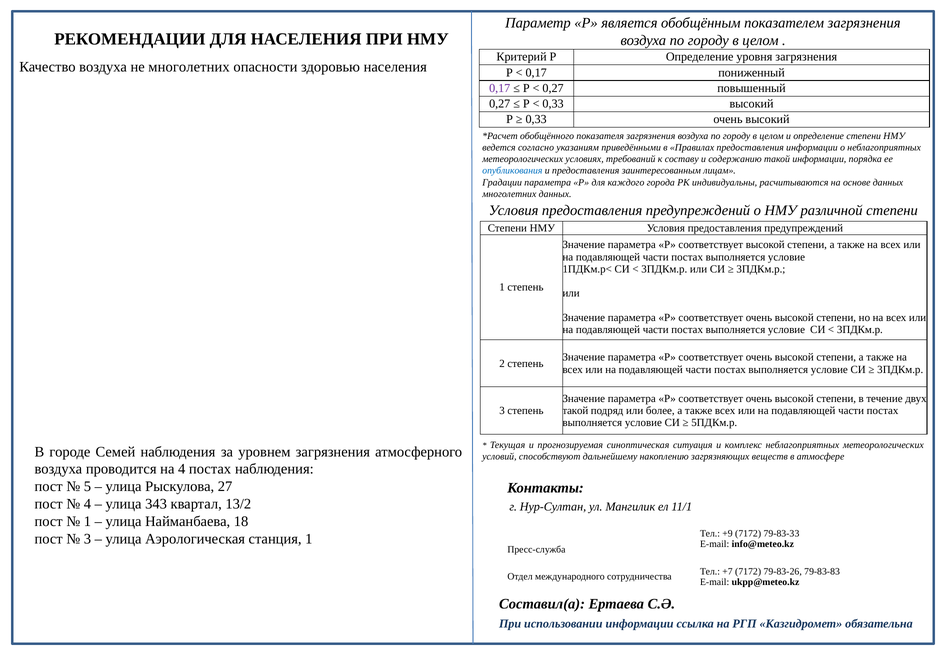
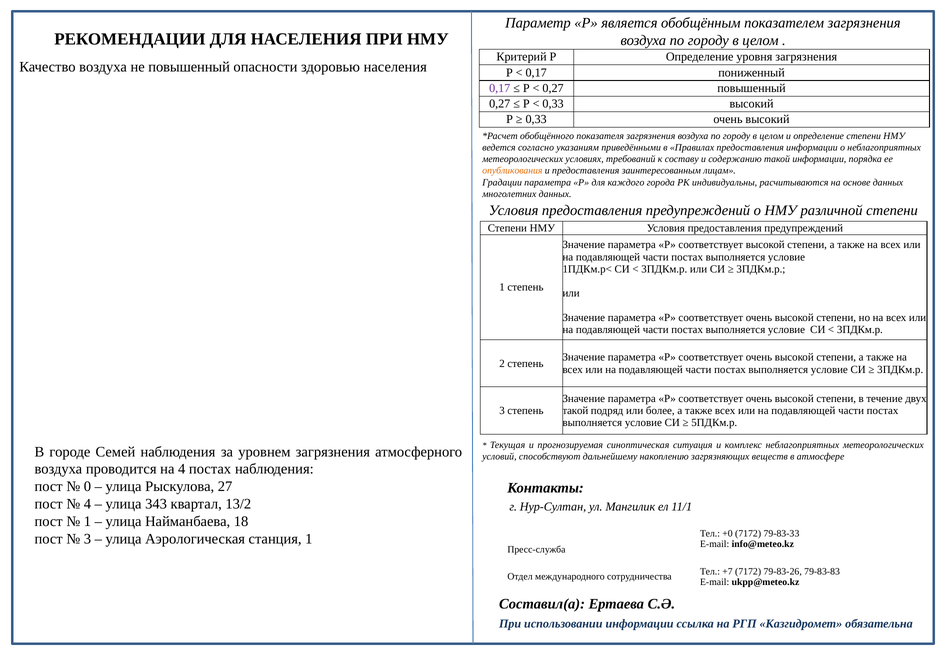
не многолетних: многолетних -> повышенный (189, 67)
опубликования colour: blue -> orange (512, 171)
5: 5 -> 0 (87, 487)
+9: +9 -> +0 (728, 533)
